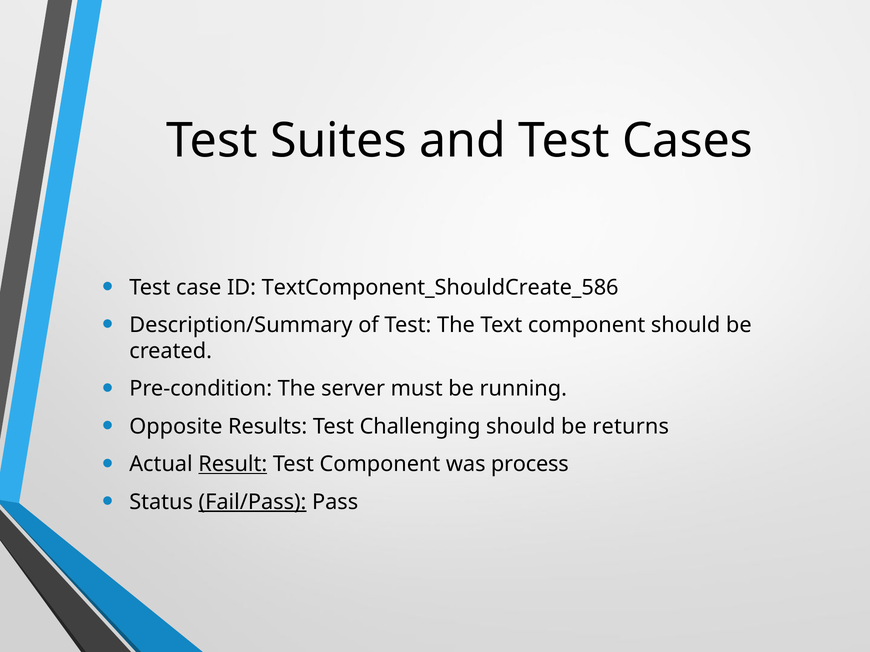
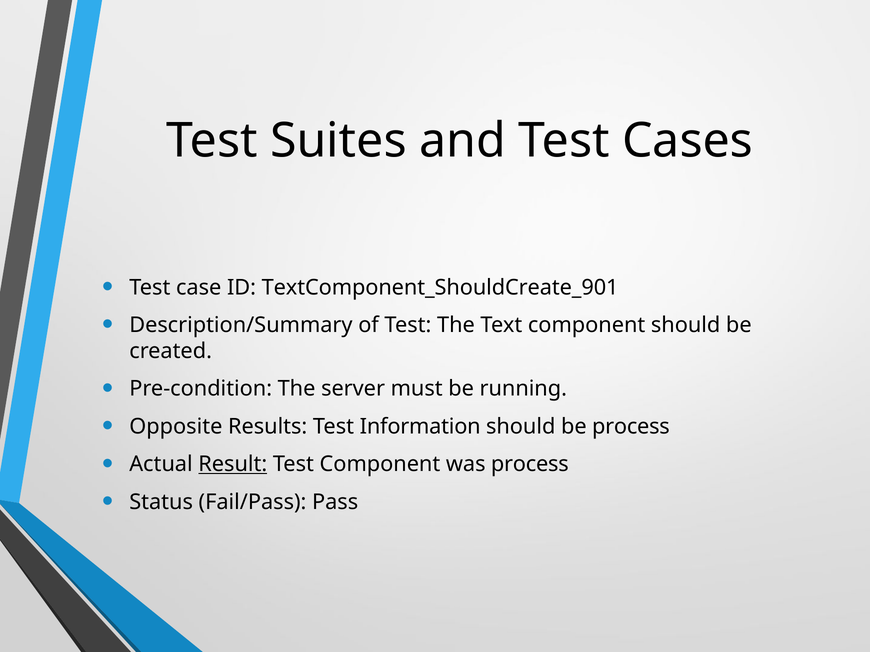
TextComponent_ShouldCreate_586: TextComponent_ShouldCreate_586 -> TextComponent_ShouldCreate_901 (440, 288)
Challenging: Challenging -> Information (420, 427)
be returns: returns -> process (631, 427)
Fail/Pass underline: present -> none (253, 502)
